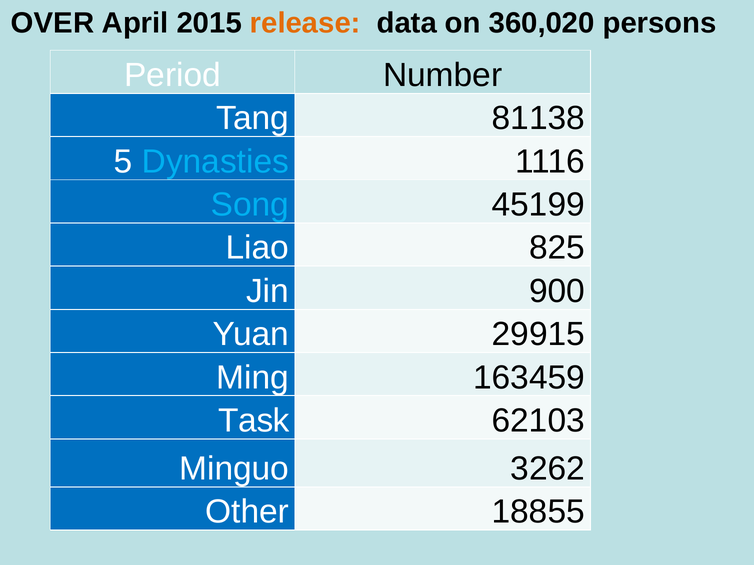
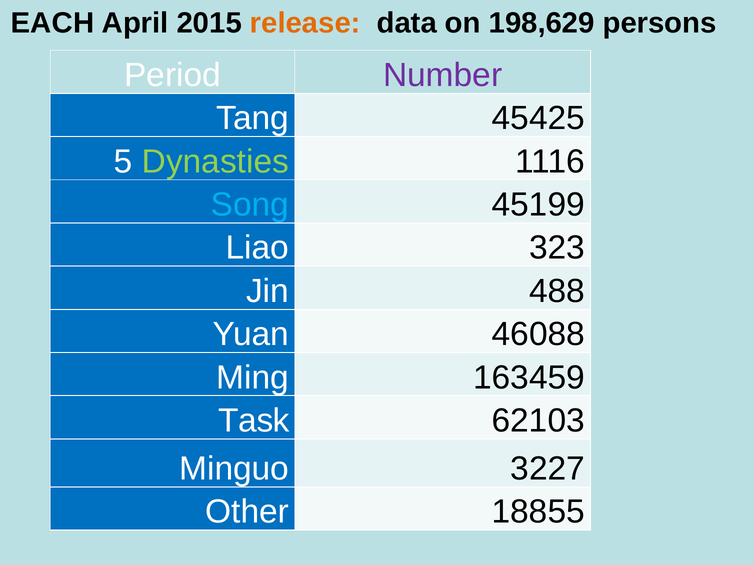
OVER: OVER -> EACH (52, 23)
360,020: 360,020 -> 198,629 (542, 23)
Number colour: black -> purple (443, 75)
81138: 81138 -> 45425 (538, 118)
Dynasties colour: light blue -> light green (215, 162)
825: 825 -> 323 (557, 248)
900: 900 -> 488 (557, 291)
29915: 29915 -> 46088 (538, 335)
3262: 3262 -> 3227 (548, 469)
